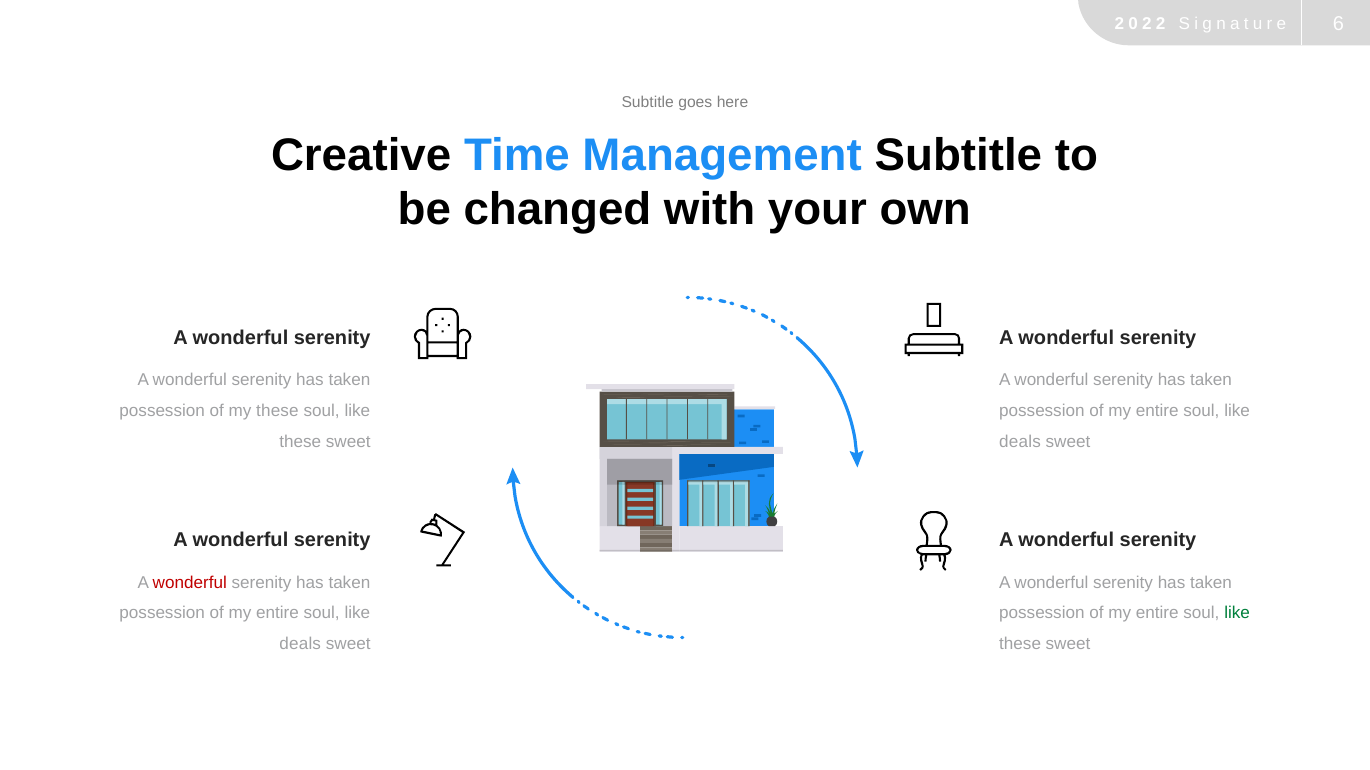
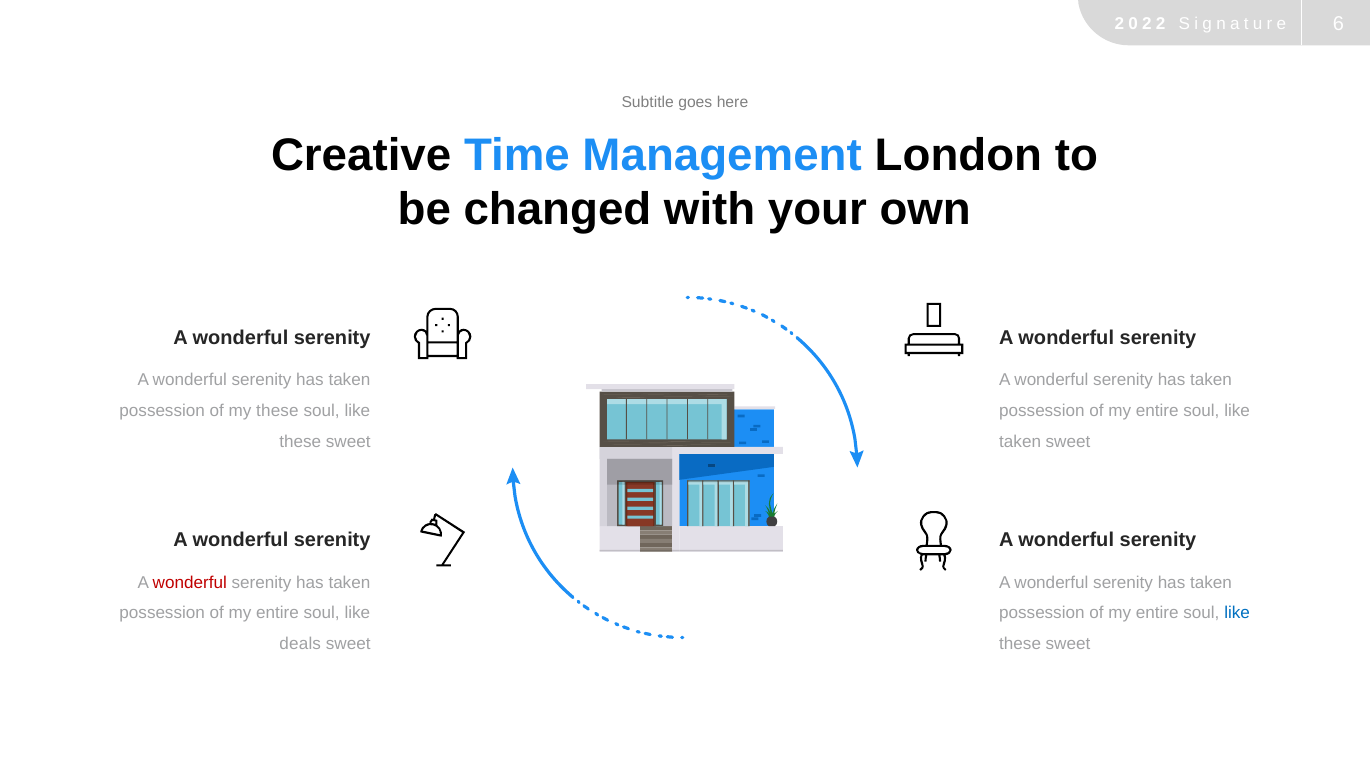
Management Subtitle: Subtitle -> London (958, 155)
deals: deals -> taken (1020, 442)
like colour: green -> blue (1237, 614)
